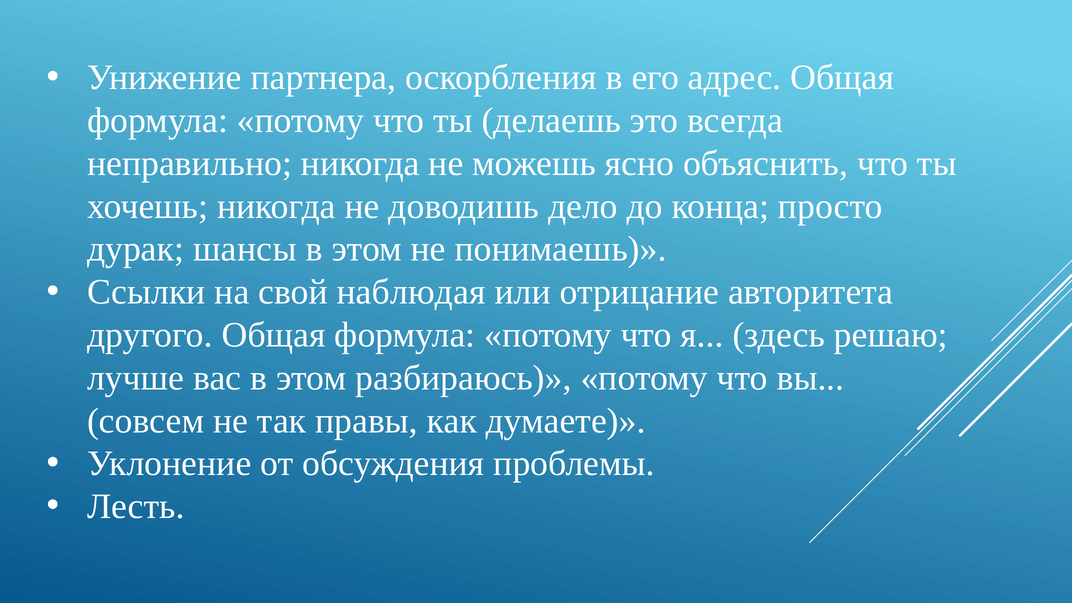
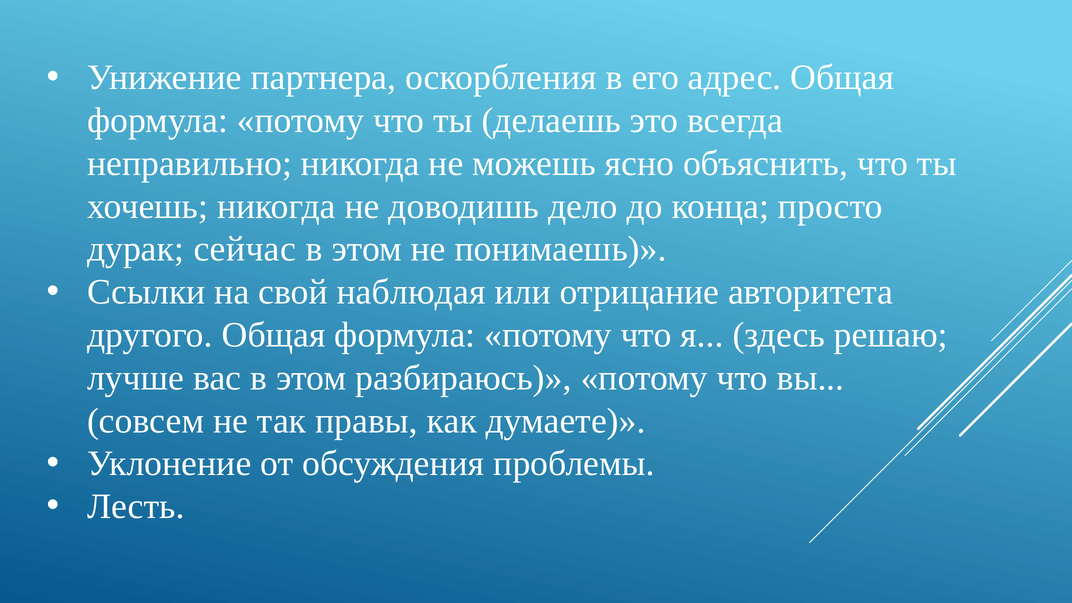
шансы: шансы -> сейчас (245, 249)
